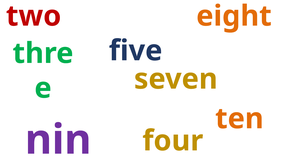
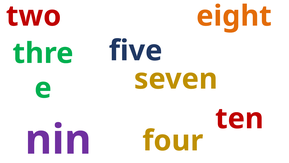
ten colour: orange -> red (239, 118)
